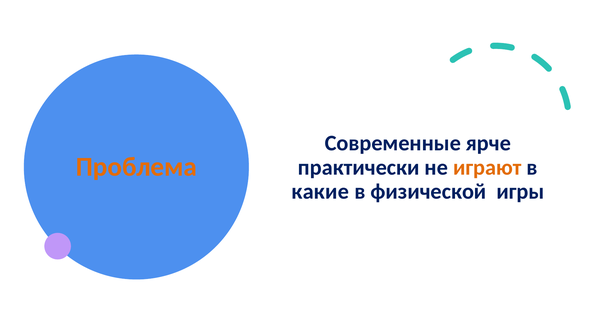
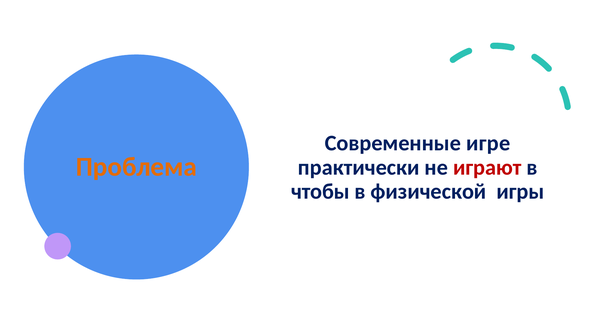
ярче: ярче -> игре (488, 143)
играют colour: orange -> red (487, 167)
какие: какие -> чтобы (320, 191)
